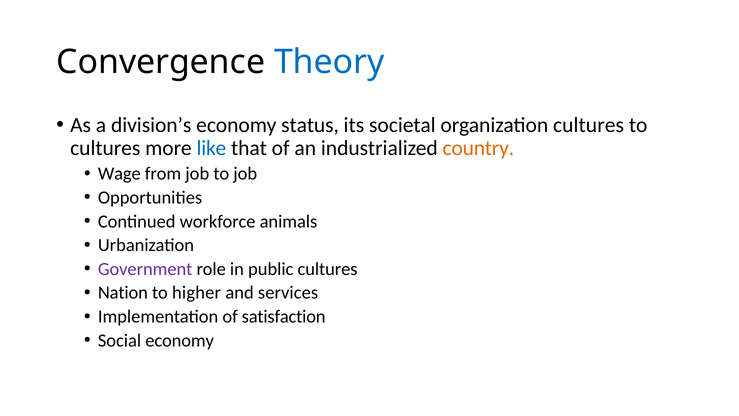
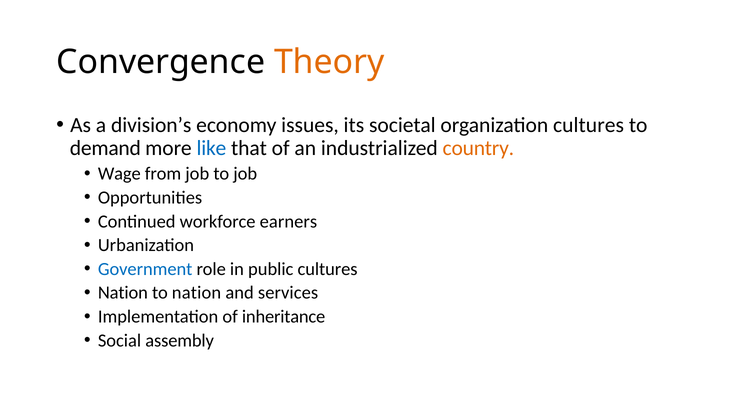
Theory colour: blue -> orange (329, 62)
status: status -> issues (310, 125)
cultures: cultures -> demand (105, 148)
animals: animals -> earners (288, 221)
Government colour: purple -> blue (145, 269)
to higher: higher -> nation (197, 293)
satisfaction: satisfaction -> inheritance (284, 316)
Social economy: economy -> assembly (180, 340)
